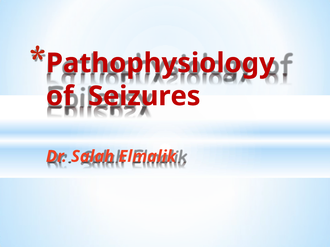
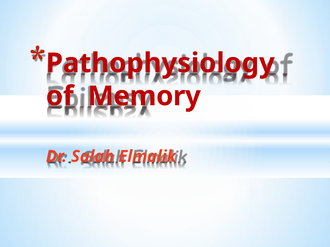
Seizures: Seizures -> Memory (144, 96)
